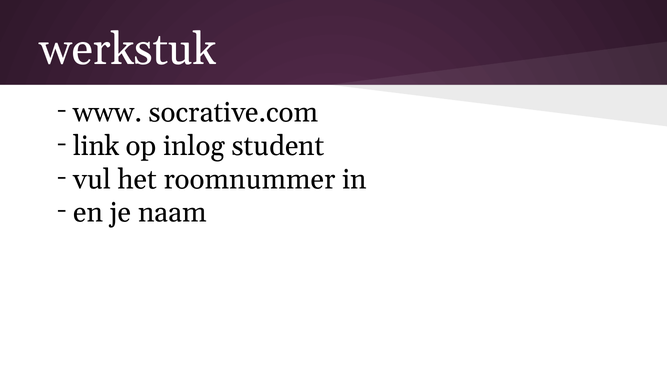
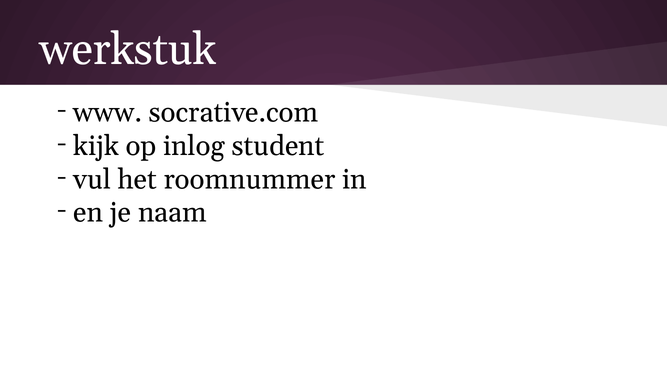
link: link -> kijk (96, 146)
